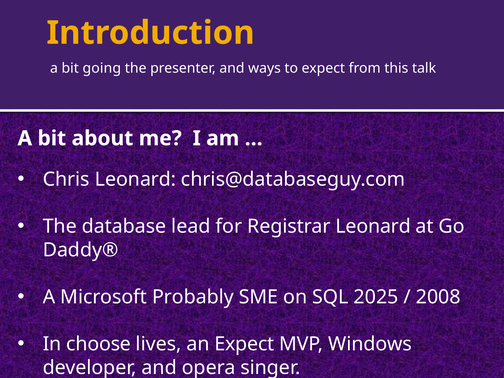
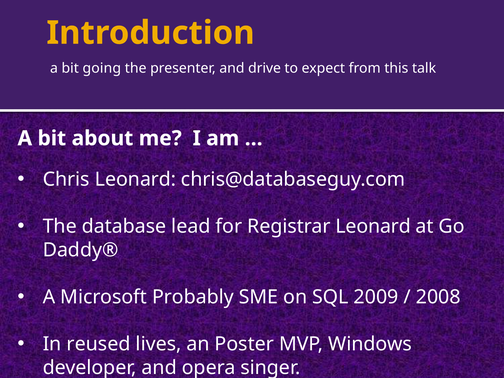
ways: ways -> drive (265, 68)
2025: 2025 -> 2009 (376, 297)
choose: choose -> reused (99, 344)
an Expect: Expect -> Poster (244, 344)
